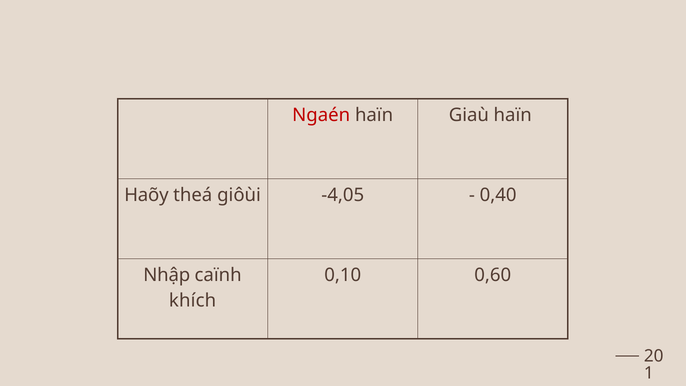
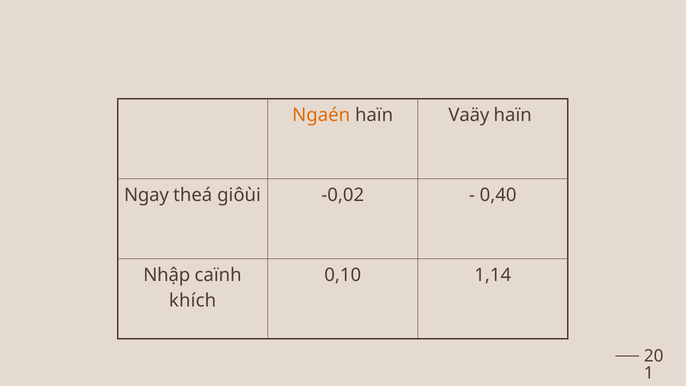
Ngaén colour: red -> orange (321, 115)
Giaù: Giaù -> Vaäy (469, 115)
Haõy: Haõy -> Ngay (146, 195)
-4,05: -4,05 -> -0,02 (343, 195)
0,60: 0,60 -> 1,14 (493, 275)
